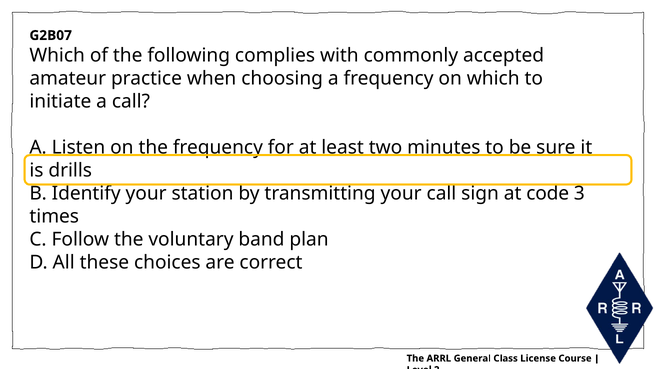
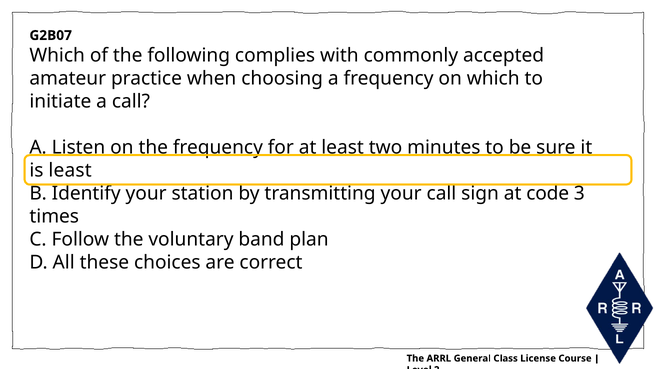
is drills: drills -> least (70, 170)
